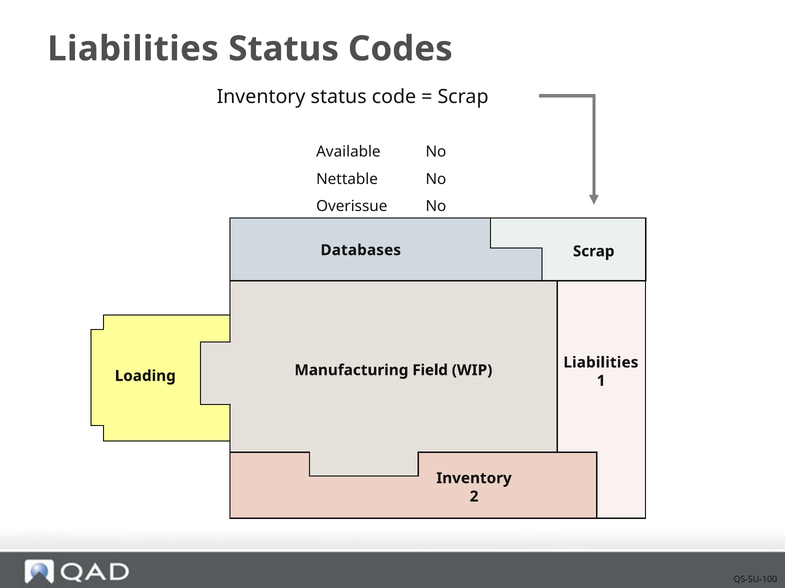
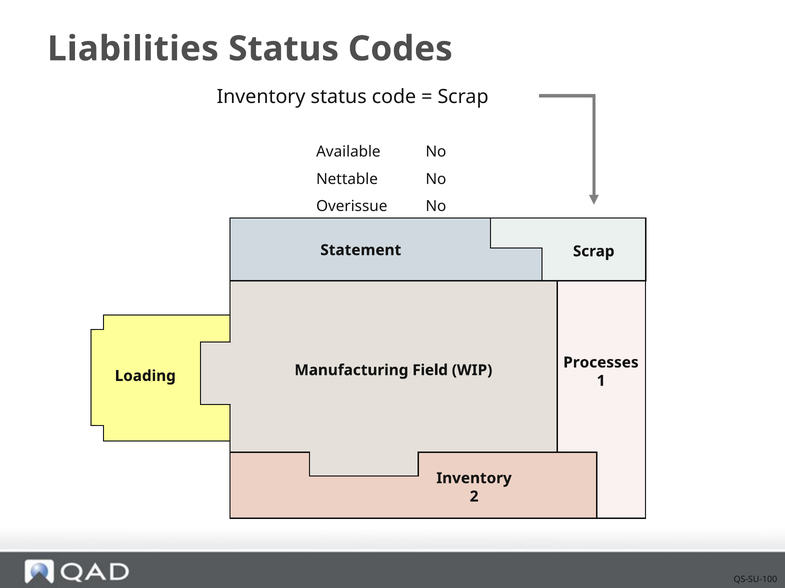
Databases: Databases -> Statement (361, 250)
Liabilities: Liabilities -> Processes (601, 363)
